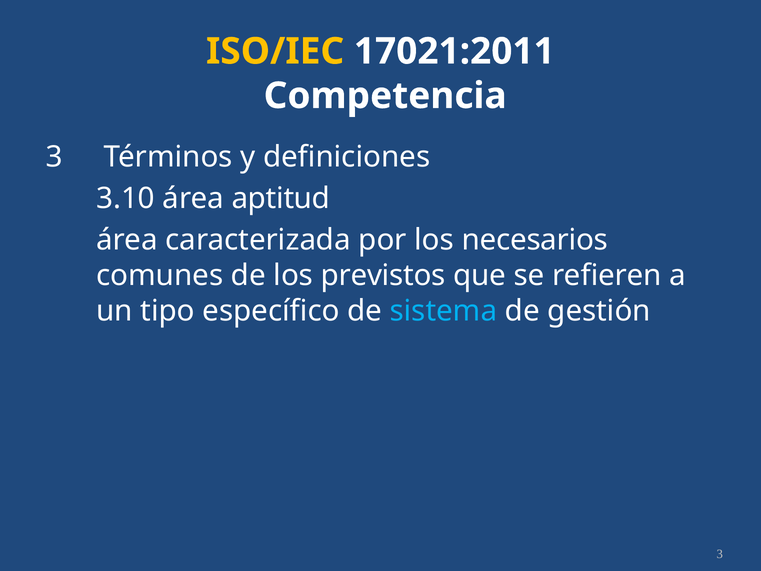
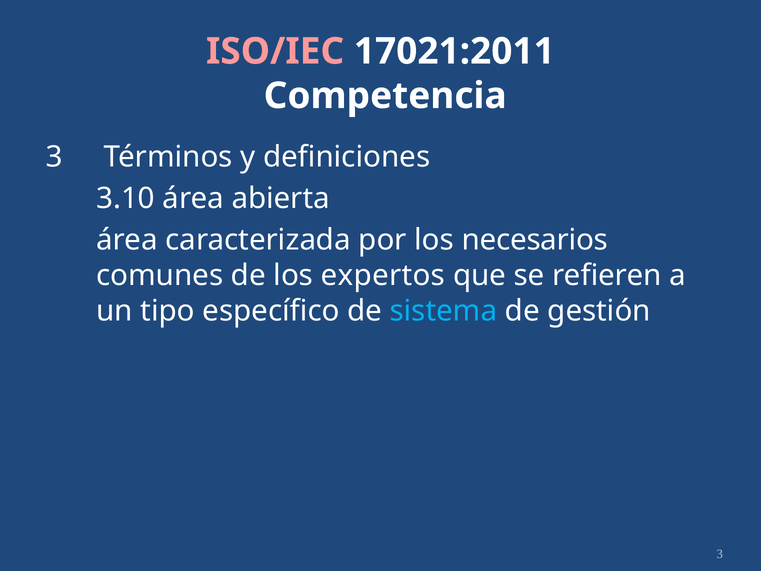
ISO/IEC colour: yellow -> pink (275, 51)
aptitud: aptitud -> abierta (281, 198)
previstos: previstos -> expertos (383, 275)
